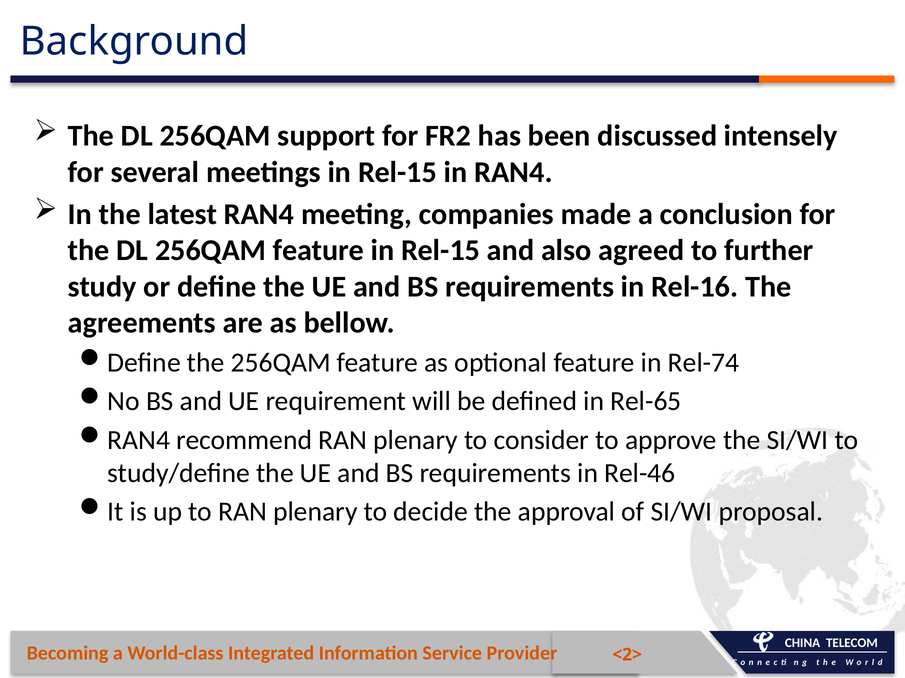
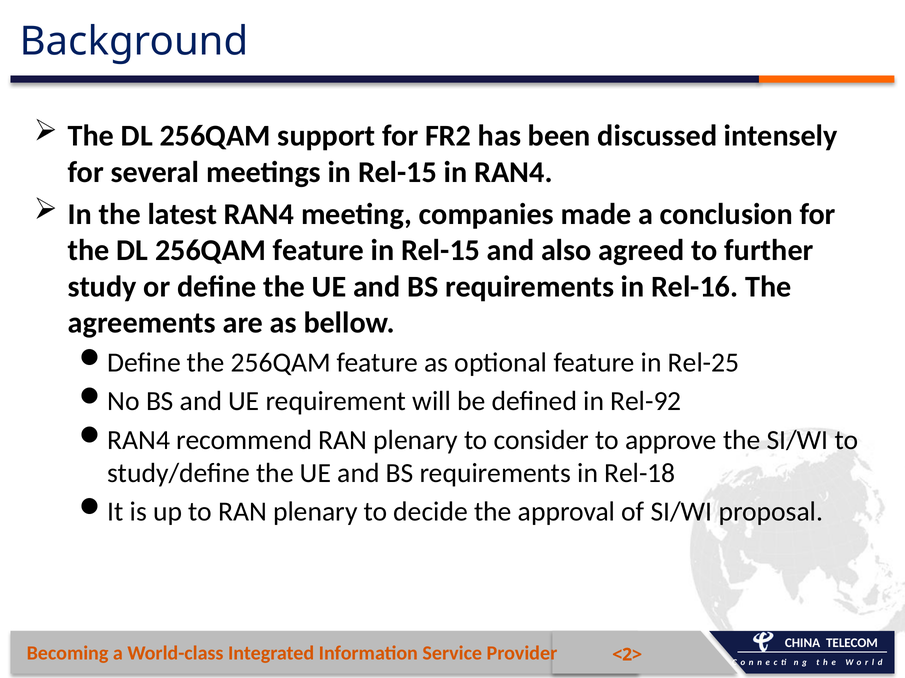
Rel-74: Rel-74 -> Rel-25 (703, 363)
Rel-65: Rel-65 -> Rel-92 (646, 402)
Rel-46: Rel-46 -> Rel-18 (640, 474)
